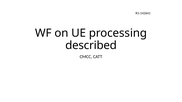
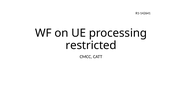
described: described -> restricted (91, 45)
